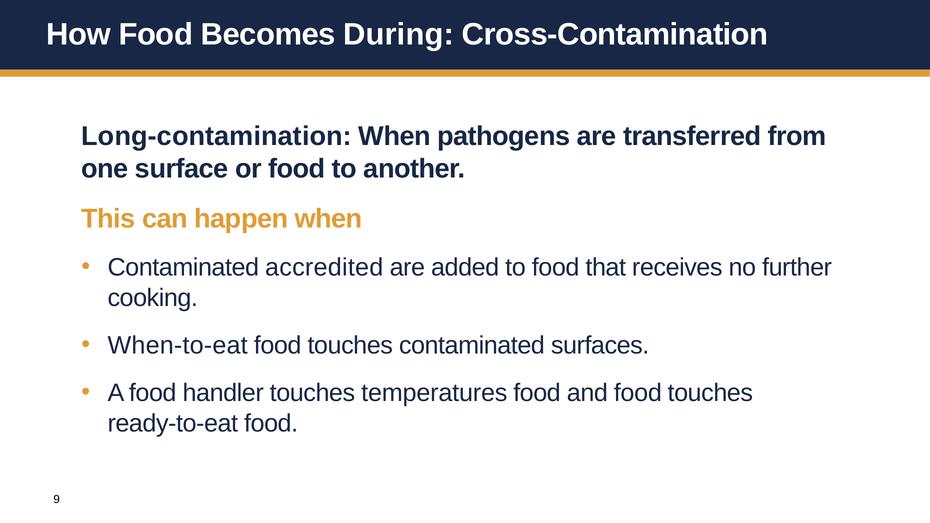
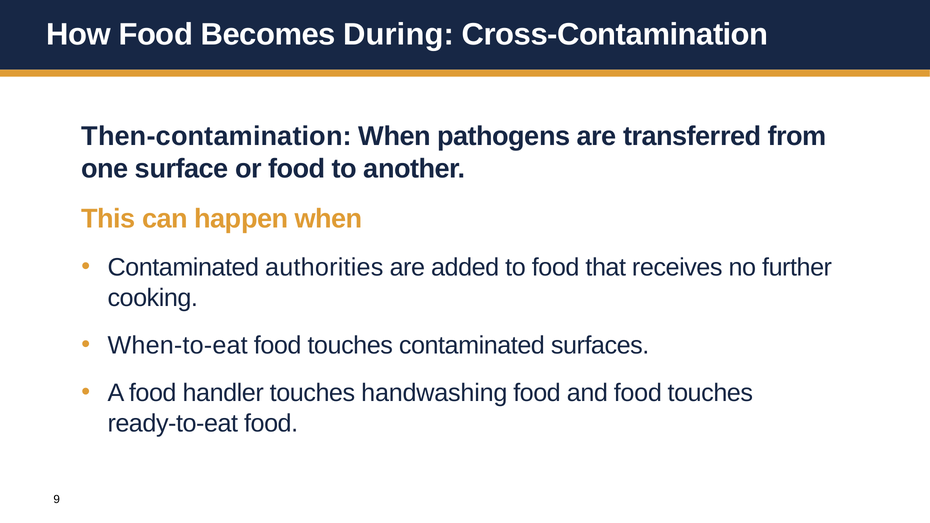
Long-contamination: Long-contamination -> Then-contamination (217, 136)
accredited: accredited -> authorities (324, 268)
temperatures: temperatures -> handwashing (434, 393)
